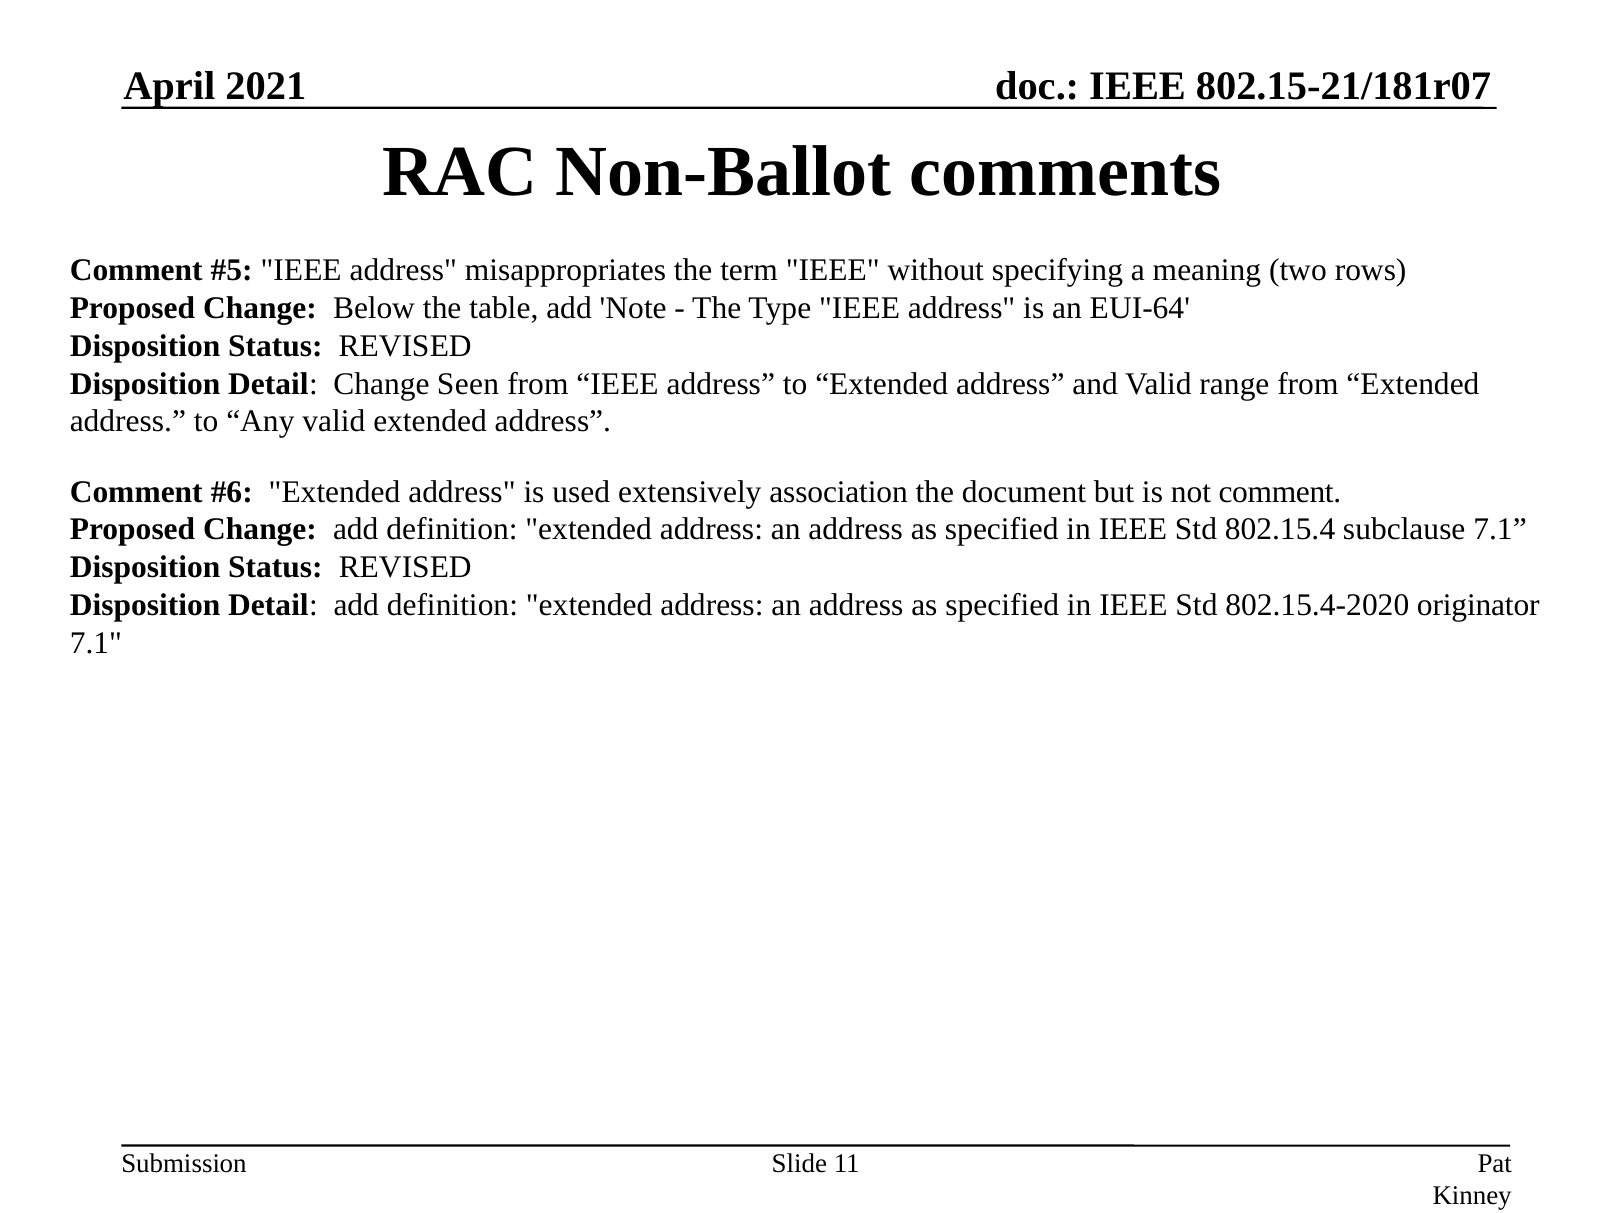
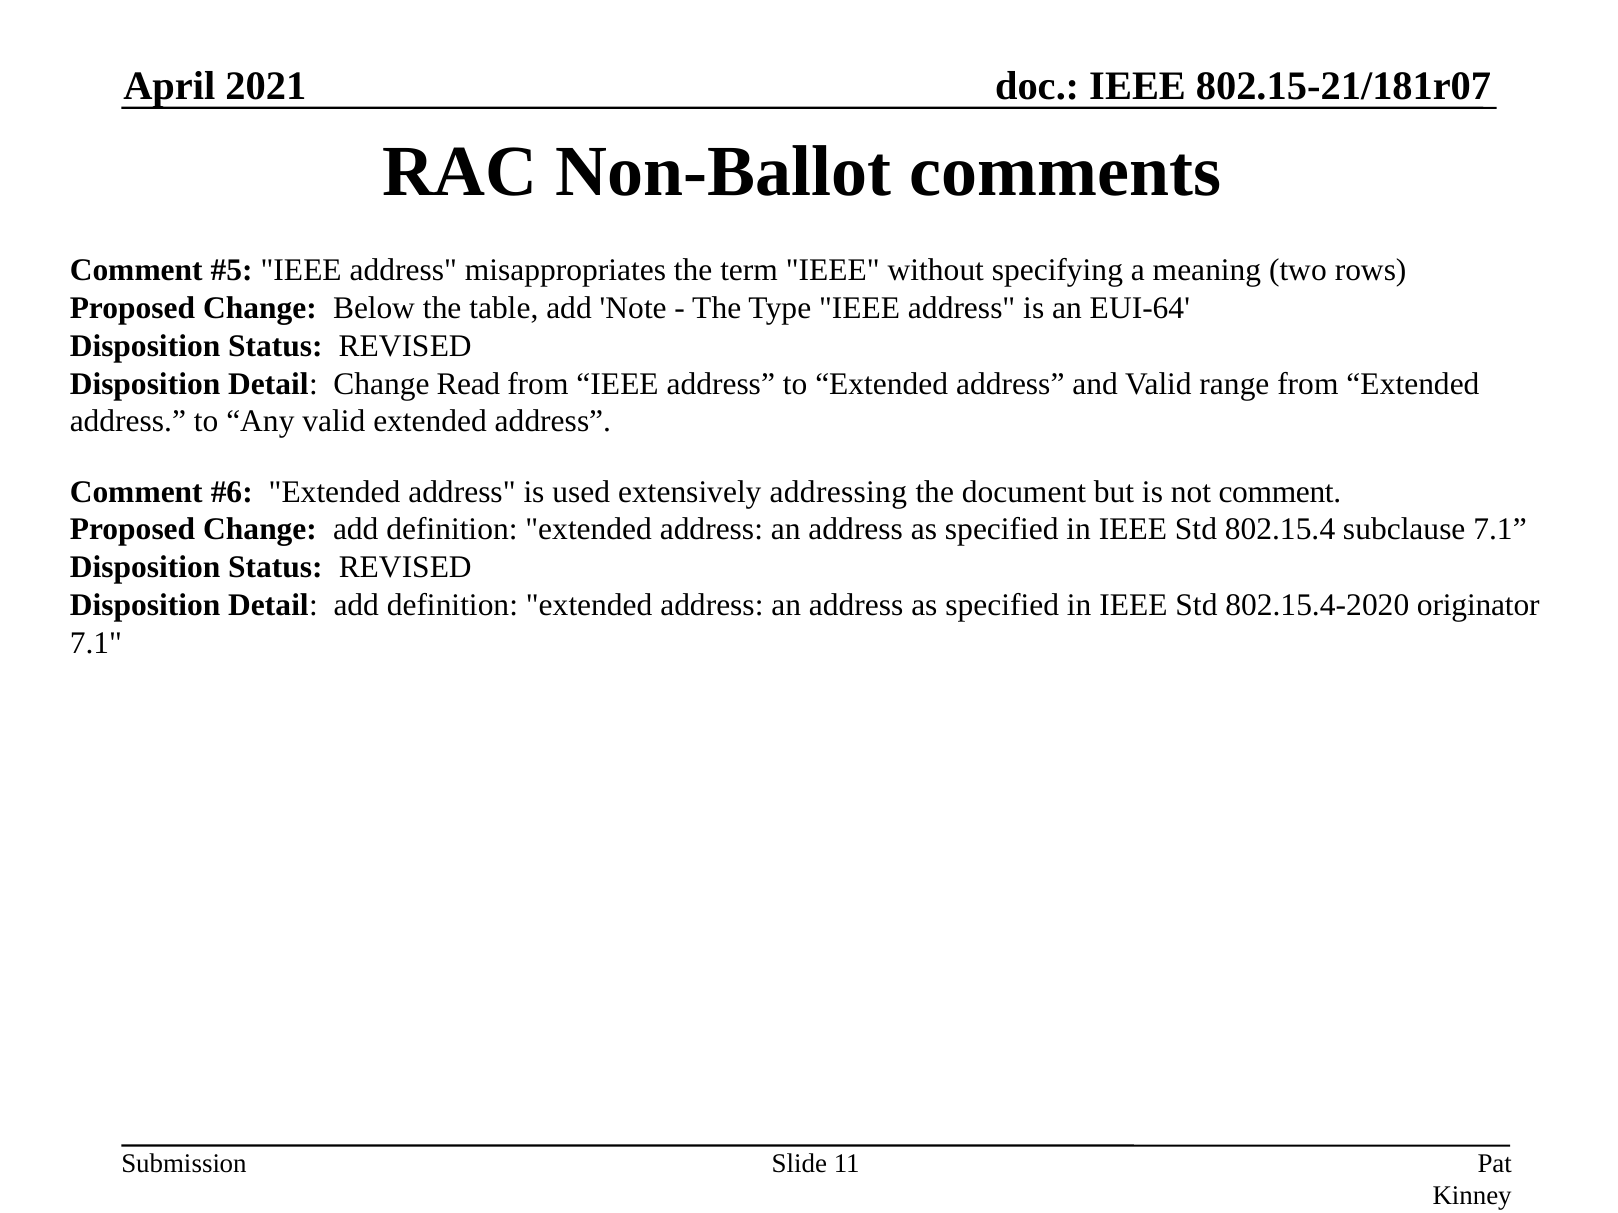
Seen: Seen -> Read (468, 384)
association: association -> addressing (838, 492)
